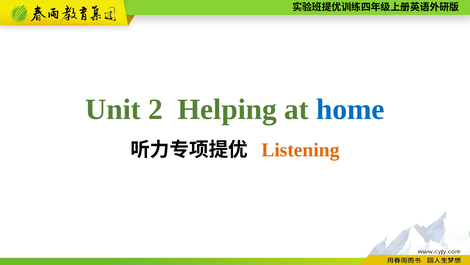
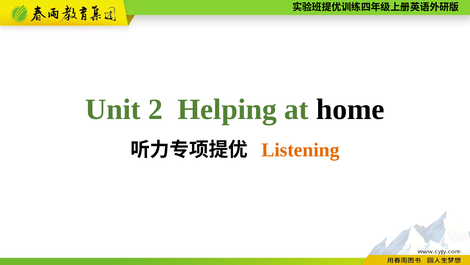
home colour: blue -> black (350, 109)
